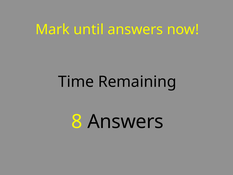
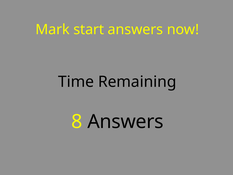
until: until -> start (89, 30)
